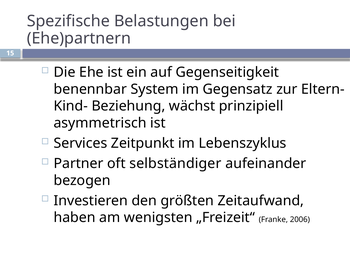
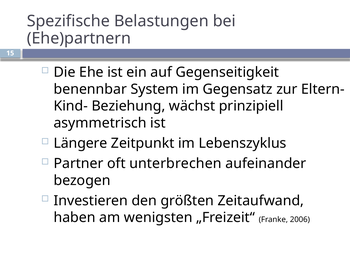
Services: Services -> Längere (81, 144)
selbständiger: selbständiger -> unterbrechen (175, 164)
